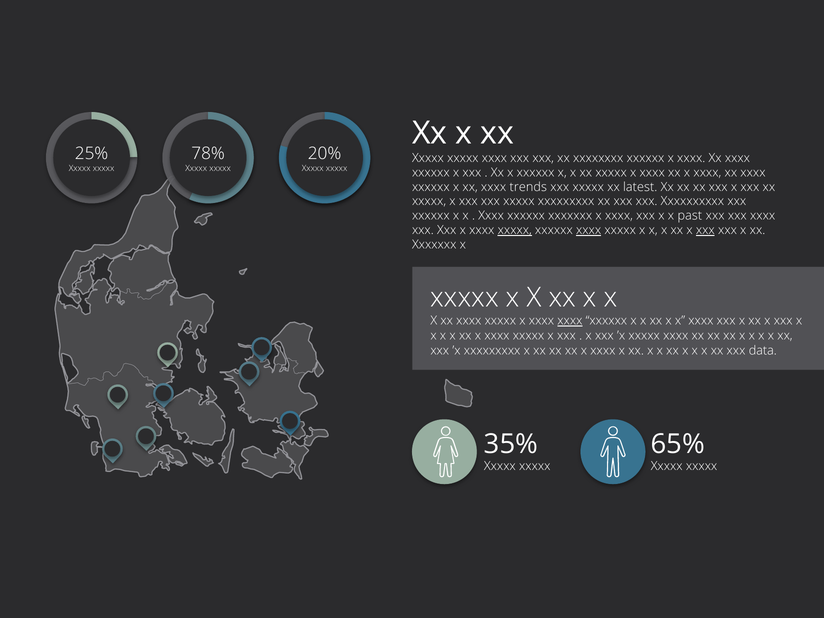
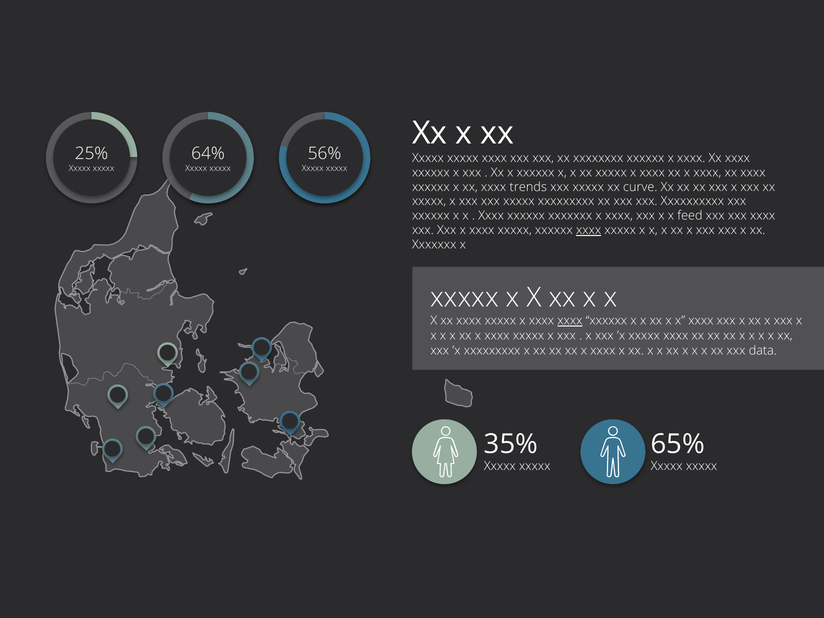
78%: 78% -> 64% (208, 154)
20%: 20% -> 56% (325, 154)
latest: latest -> curve (640, 187)
past: past -> feed (690, 216)
xxxxx underline: present -> none (515, 230)
xxx underline: present -> none (705, 230)
